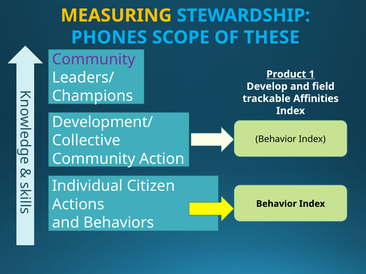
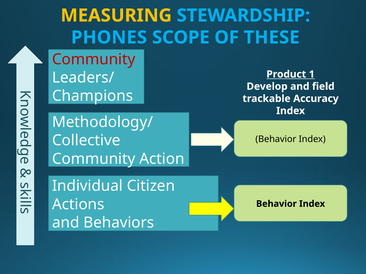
Community colour: purple -> red (94, 59)
Affinities: Affinities -> Accuracy (316, 99)
Development/: Development/ -> Methodology/ (103, 122)
